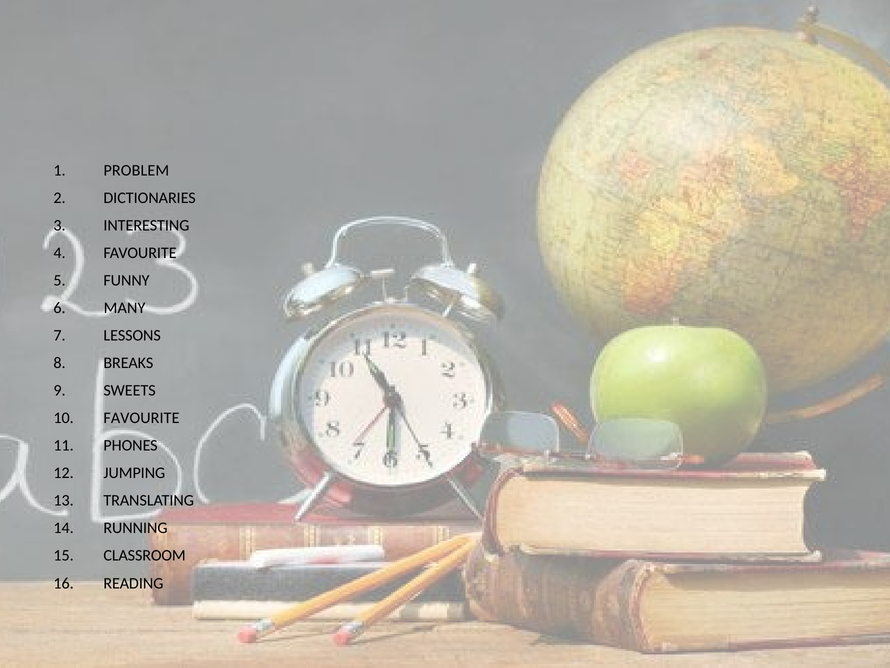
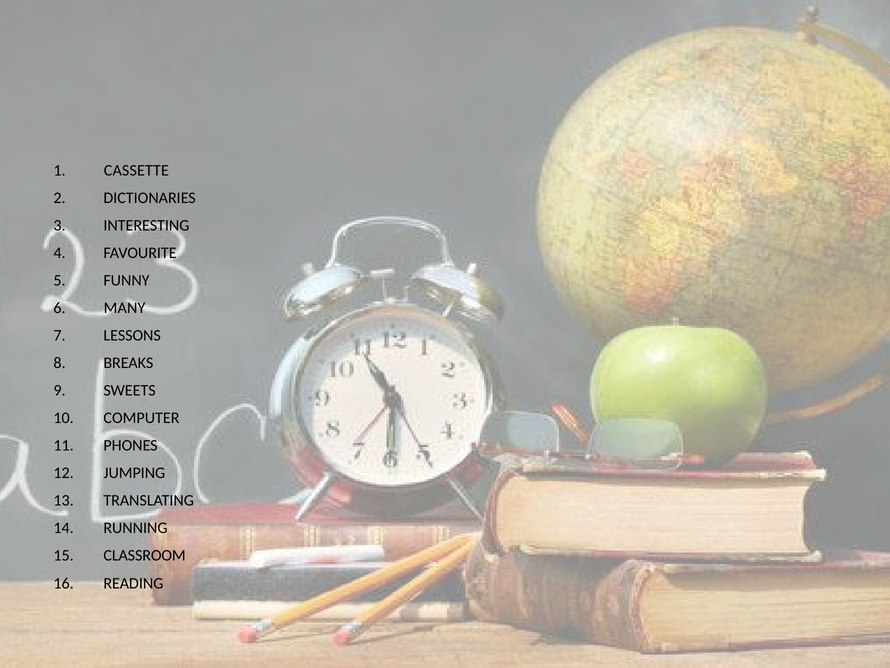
PROBLEM: PROBLEM -> CASSETTE (136, 170)
FAVOURITE: FAVOURITE -> COMPUTER (142, 418)
